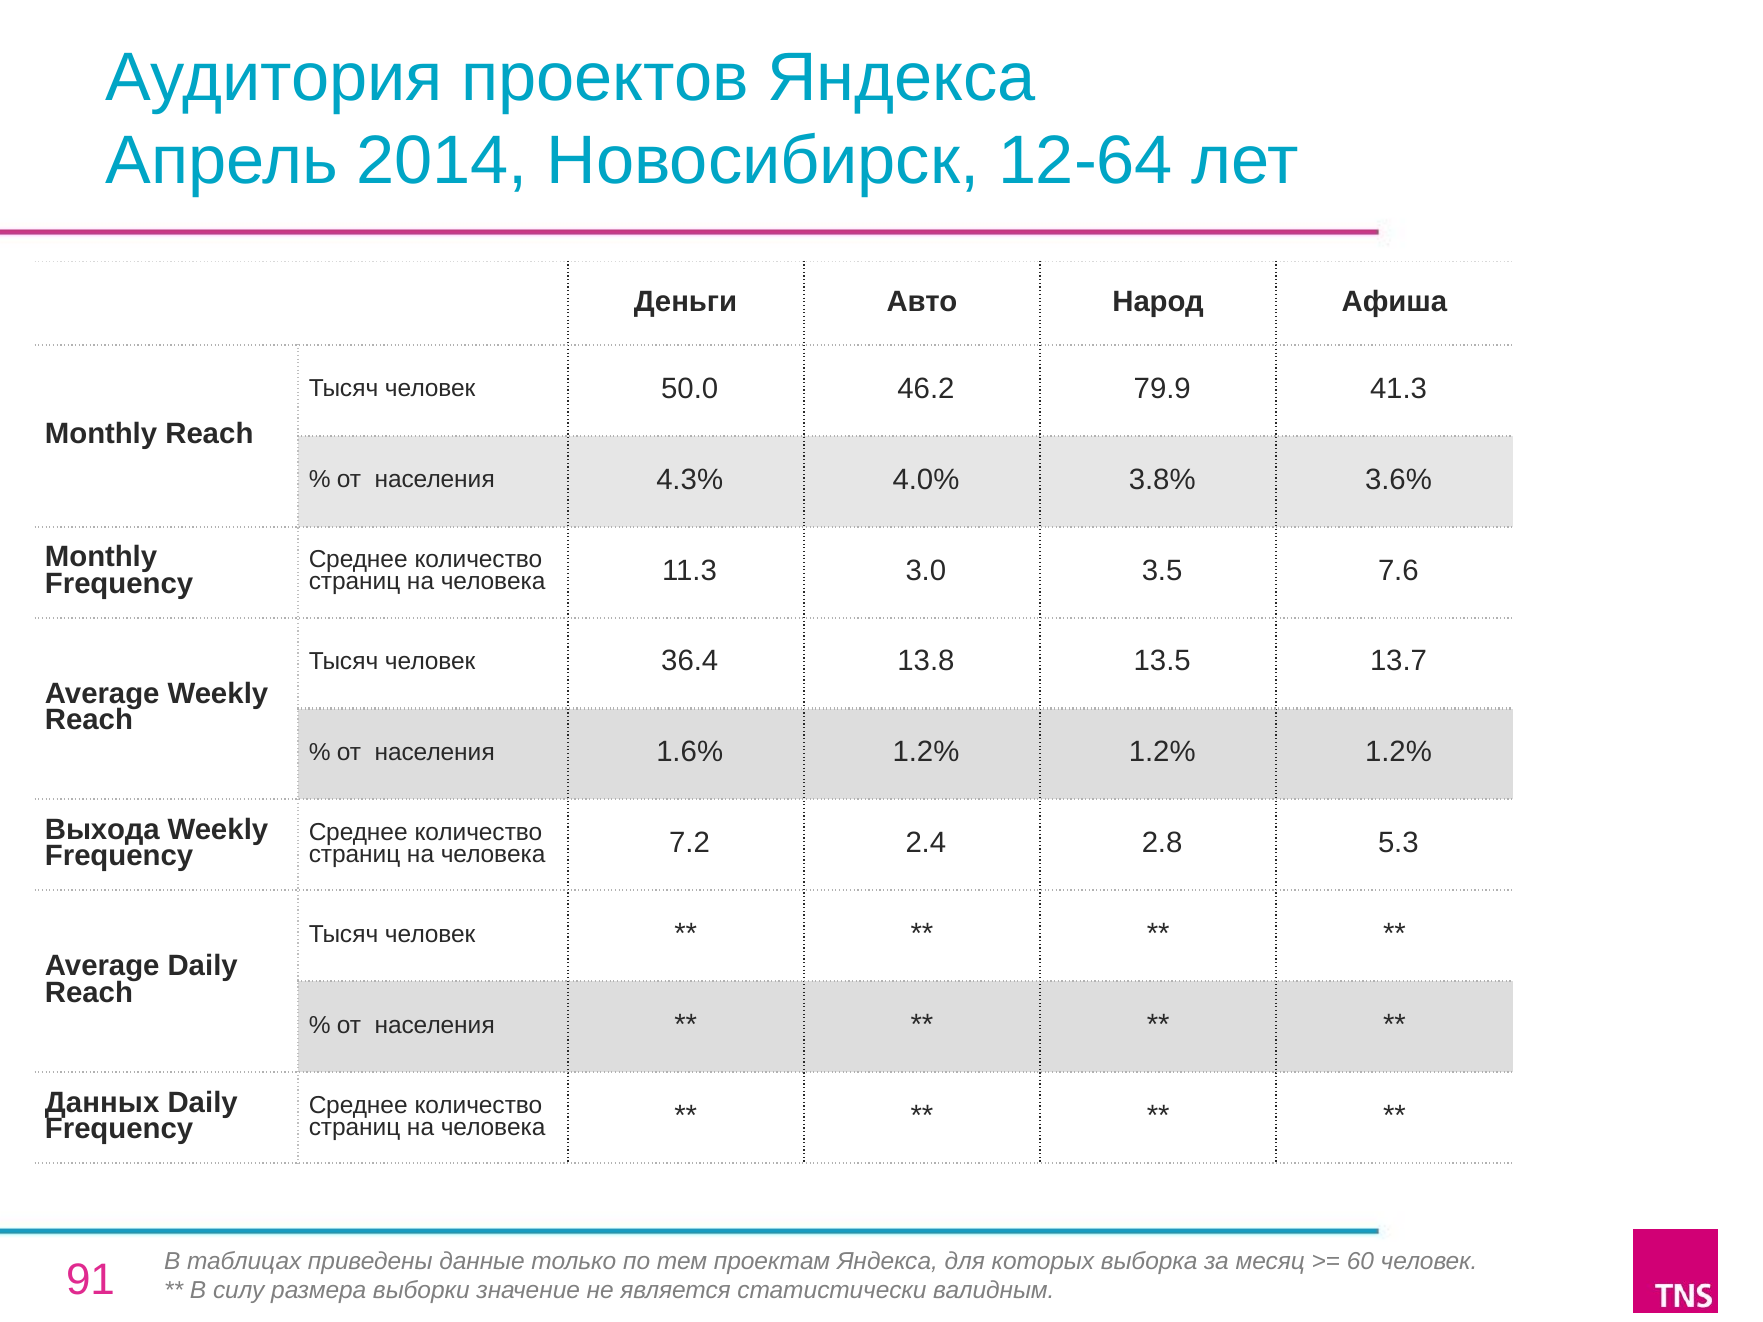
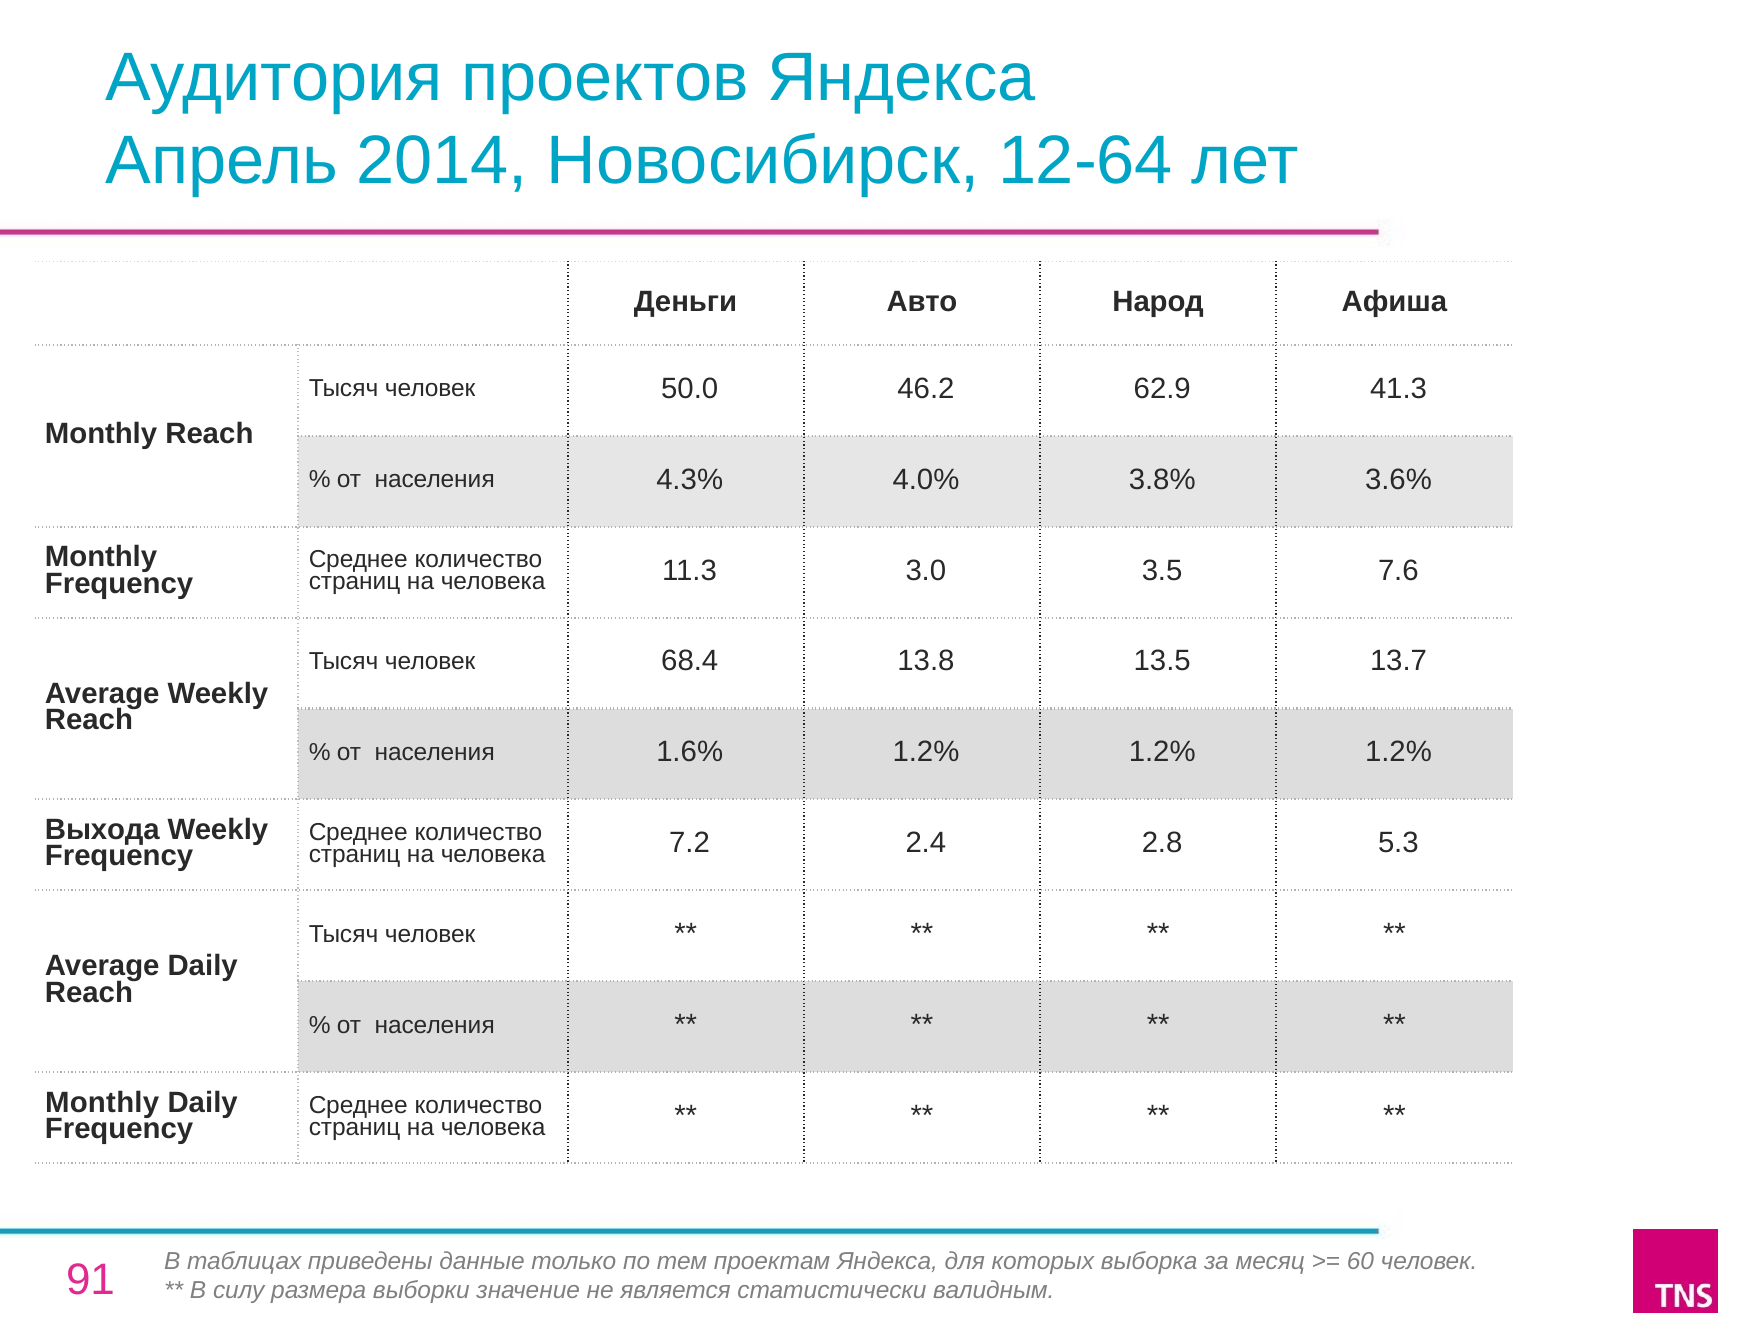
79.9: 79.9 -> 62.9 (1162, 389)
36.4: 36.4 -> 68.4 (690, 661)
Данных: Данных -> Monthly (102, 1103)
